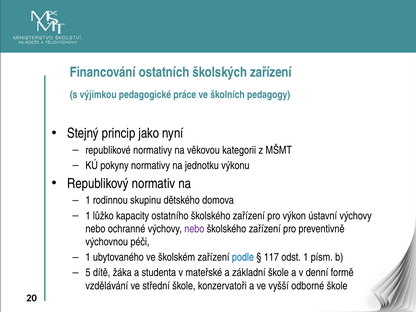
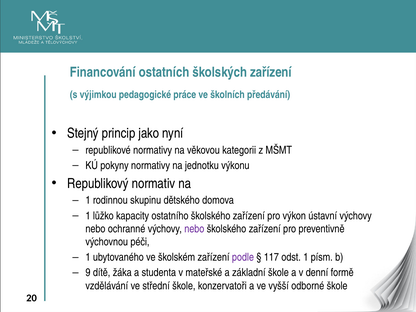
pedagogy: pedagogy -> předávání (269, 95)
podle colour: blue -> purple (243, 257)
5: 5 -> 9 (88, 273)
